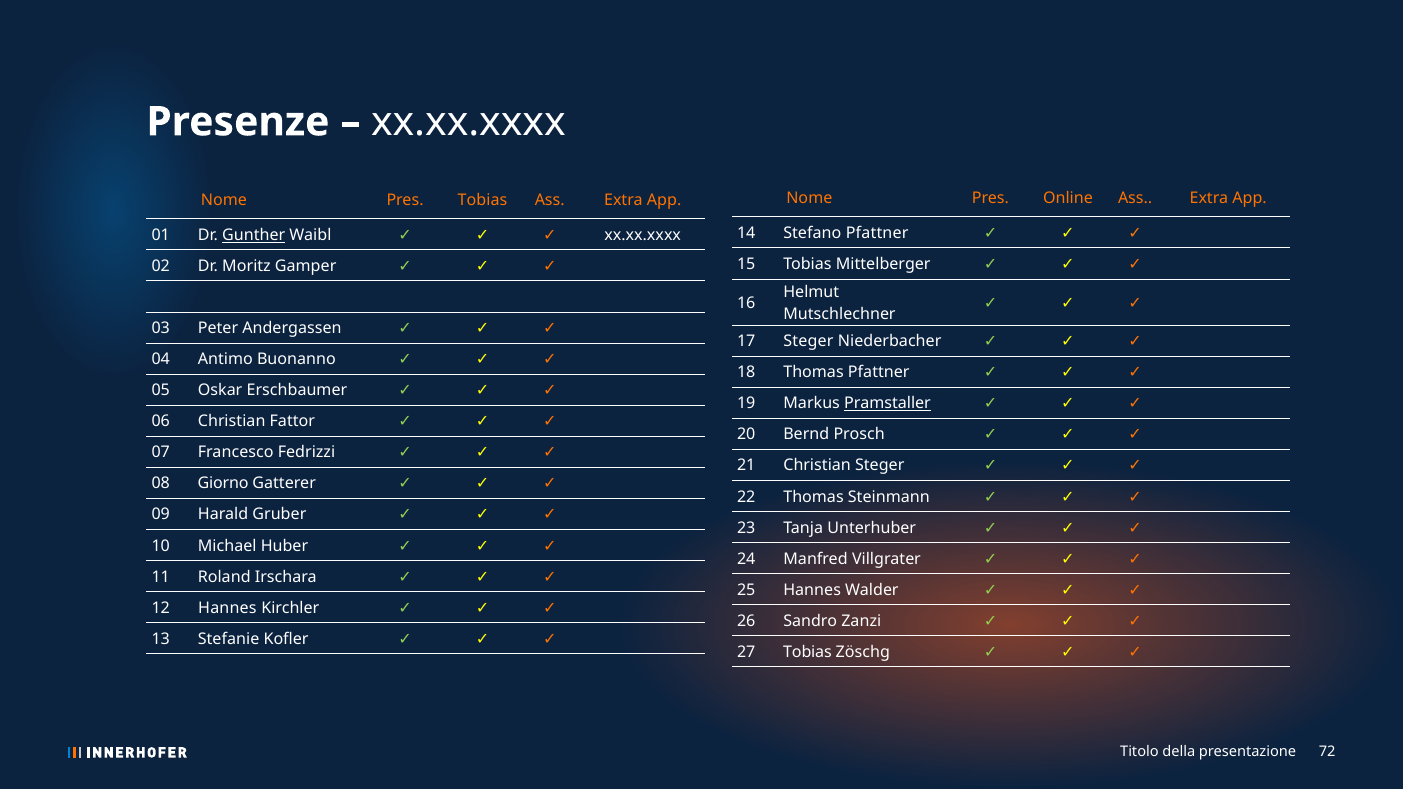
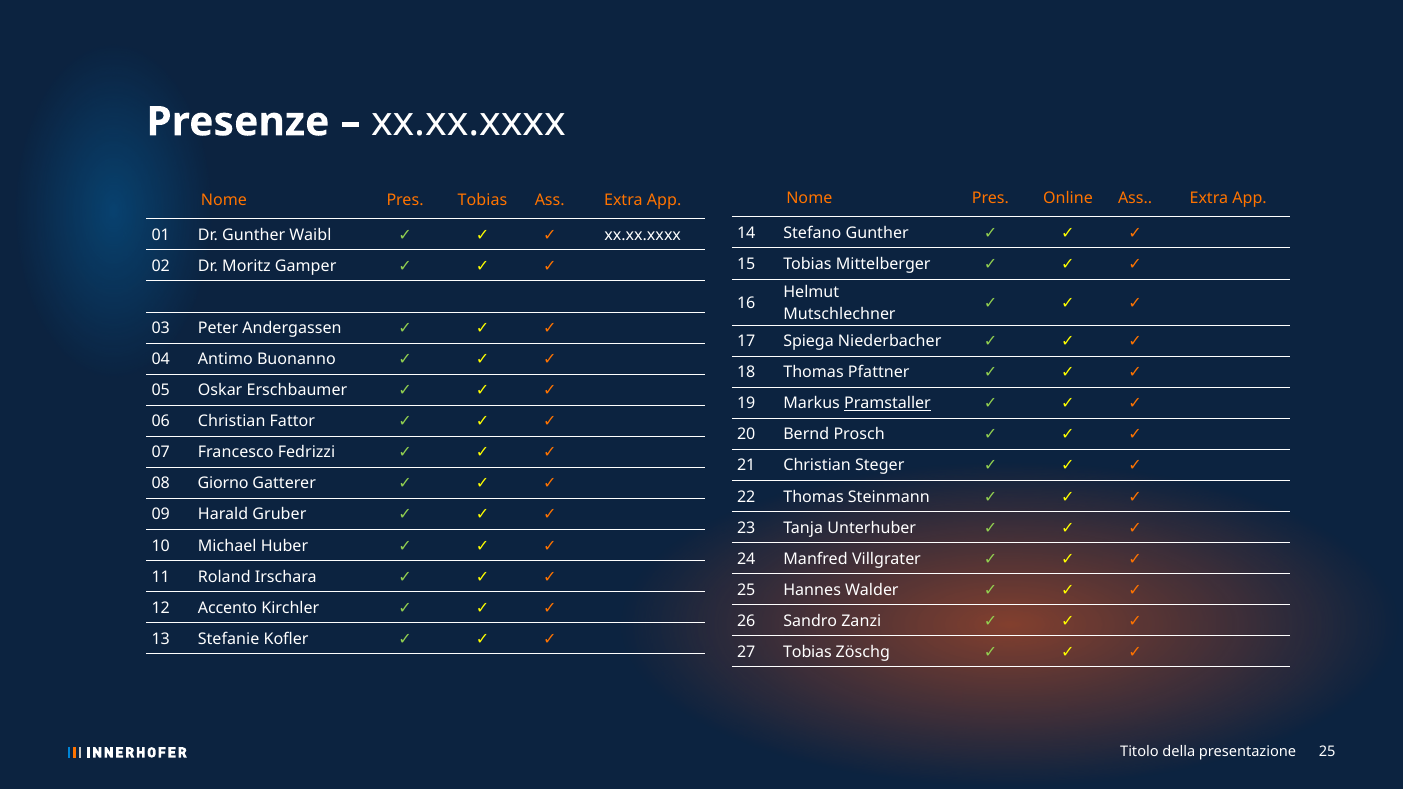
Stefano Pfattner: Pfattner -> Gunther (877, 233)
Gunther underline: present -> none (254, 235)
17 Steger: Steger -> Spiega (809, 341)
12 Hannes: Hannes -> Accento (228, 608)
presentazione 72: 72 -> 25 (1327, 752)
